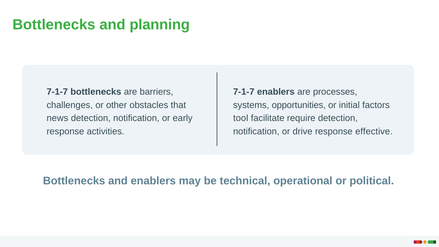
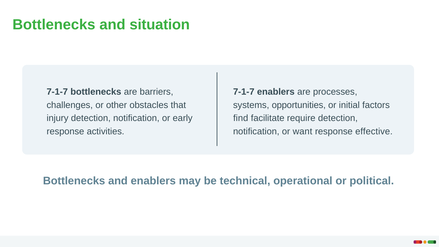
planning: planning -> situation (160, 25)
news: news -> injury (58, 118)
tool: tool -> find (241, 118)
drive: drive -> want (302, 131)
